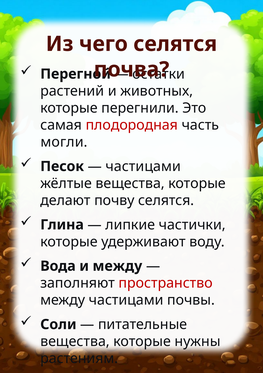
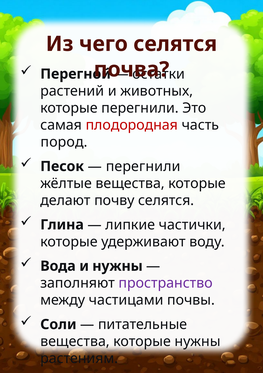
могли: могли -> пород (64, 142)
частицами: частицами -> перегнили (143, 166)
и между: между -> нужны (118, 265)
пространство colour: red -> purple (166, 282)
